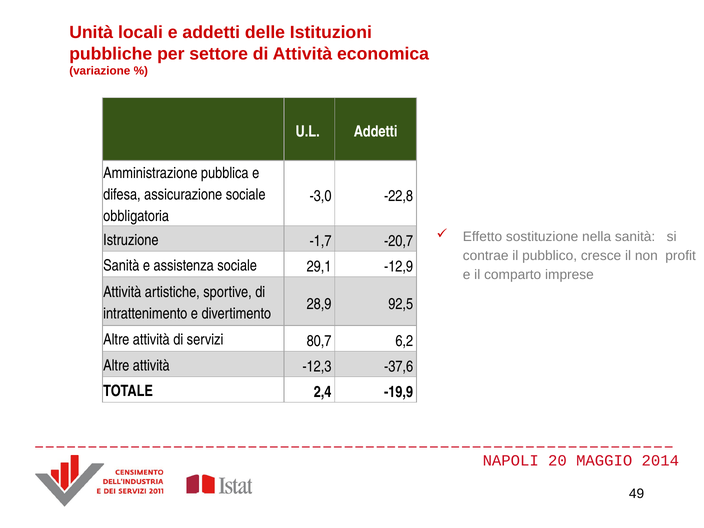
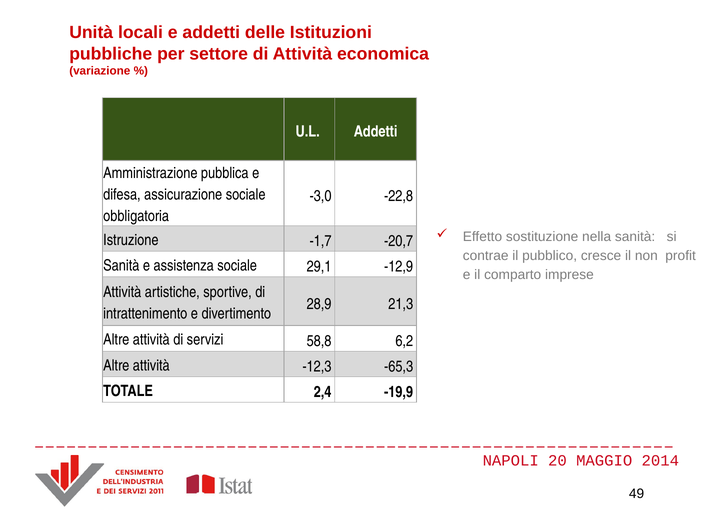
92,5: 92,5 -> 21,3 (401, 304)
80,7: 80,7 -> 58,8 (319, 341)
-37,6: -37,6 -> -65,3 (399, 367)
